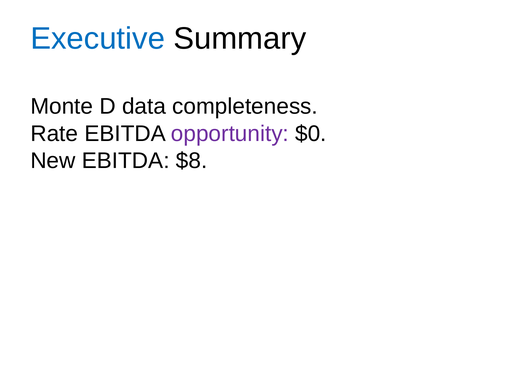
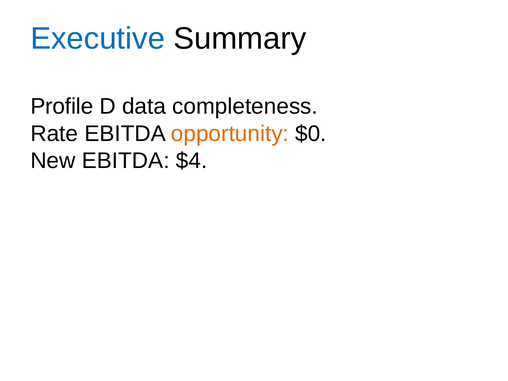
Monte: Monte -> Profile (62, 107)
opportunity colour: purple -> orange (230, 134)
$8: $8 -> $4 (192, 161)
